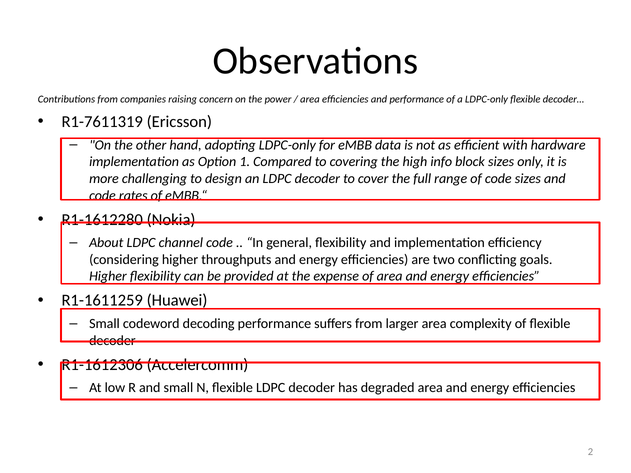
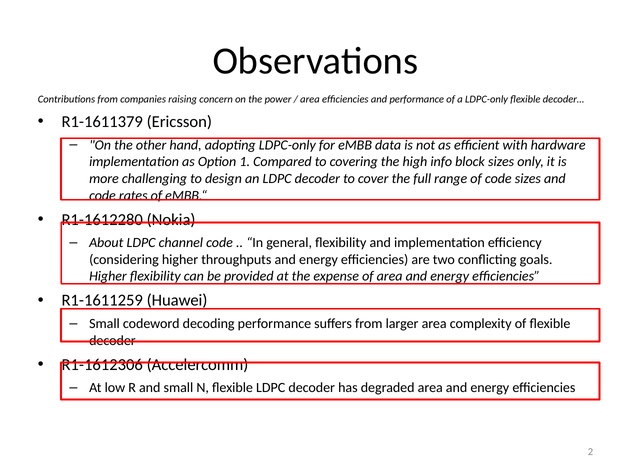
R1-7611319: R1-7611319 -> R1-1611379 (102, 122)
